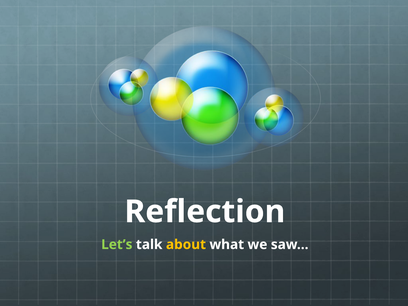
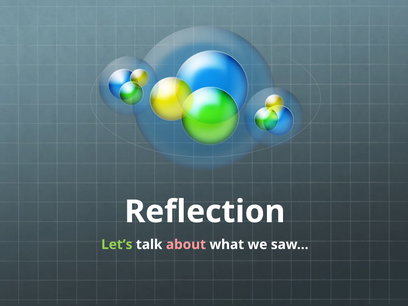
about colour: yellow -> pink (186, 245)
